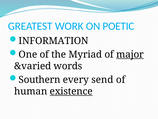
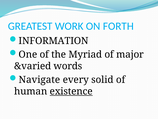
POETIC: POETIC -> FORTH (118, 26)
major underline: present -> none (130, 54)
Southern: Southern -> Navigate (39, 79)
send: send -> solid (102, 79)
